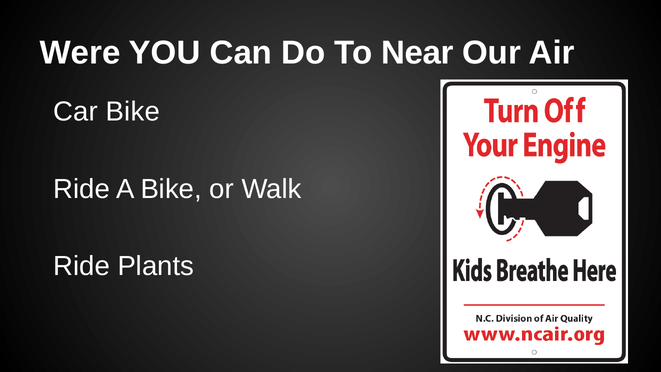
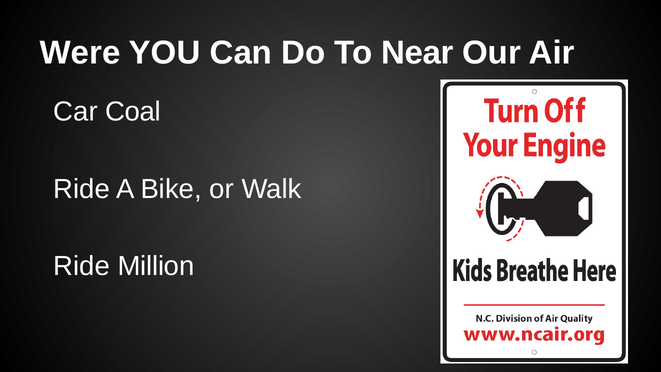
Car Bike: Bike -> Coal (133, 112)
Plants: Plants -> Million (156, 266)
